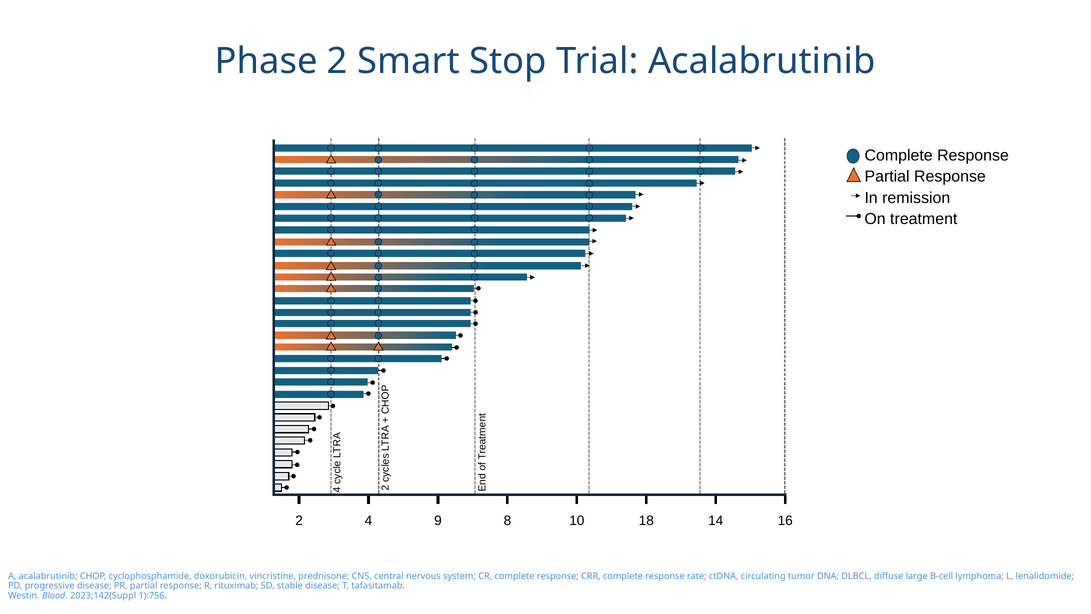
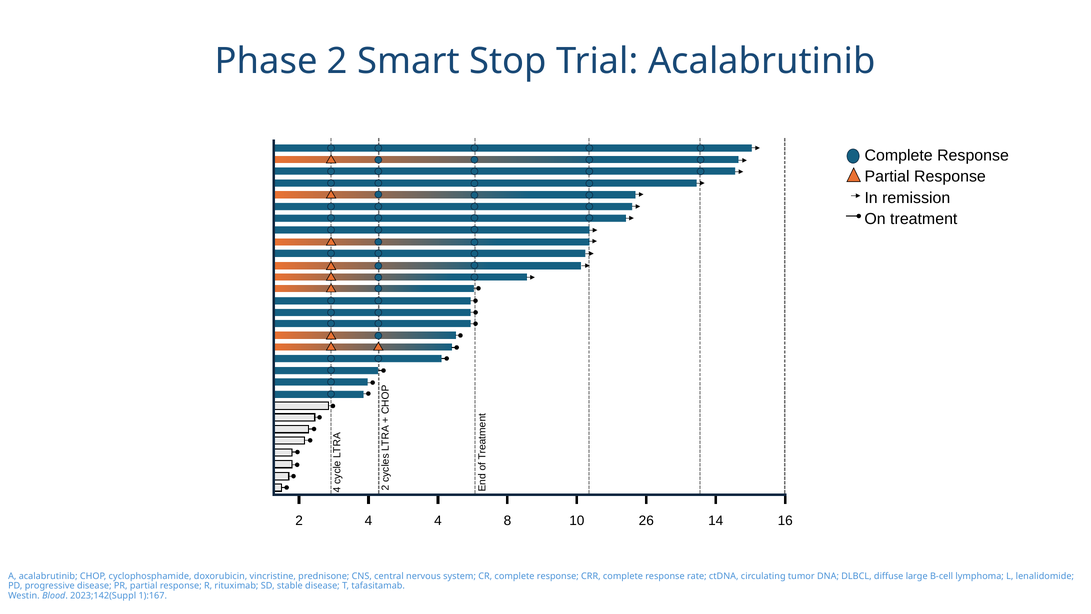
4 9: 9 -> 4 (438, 520)
18: 18 -> 26 (646, 520)
1):756: 1):756 -> 1):167 (153, 595)
